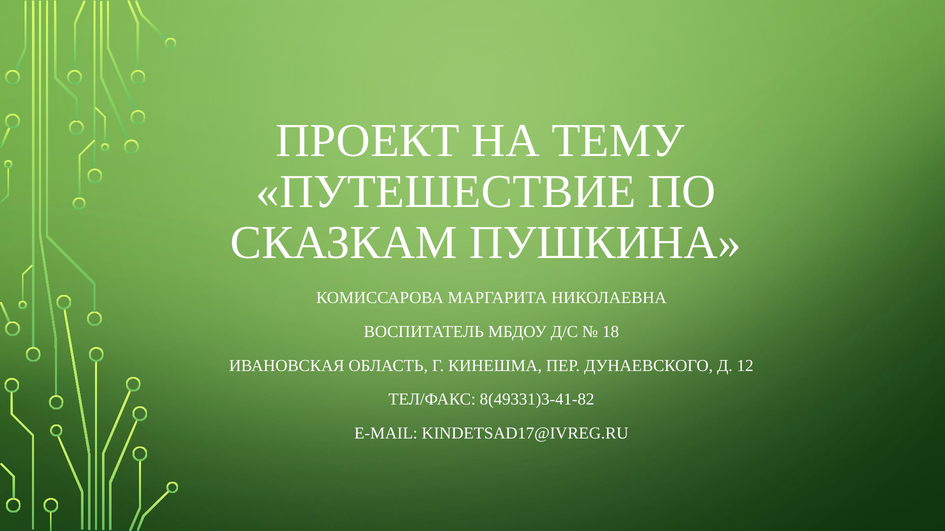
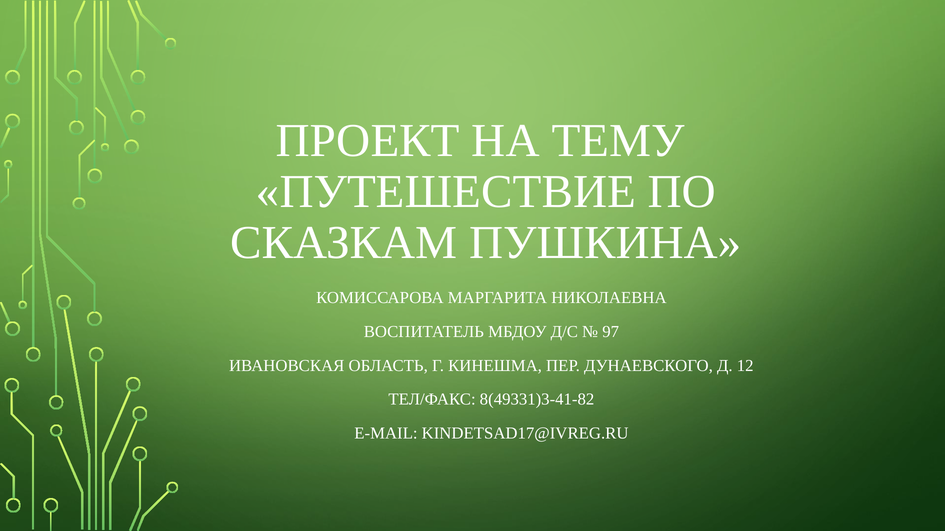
18: 18 -> 97 (611, 332)
